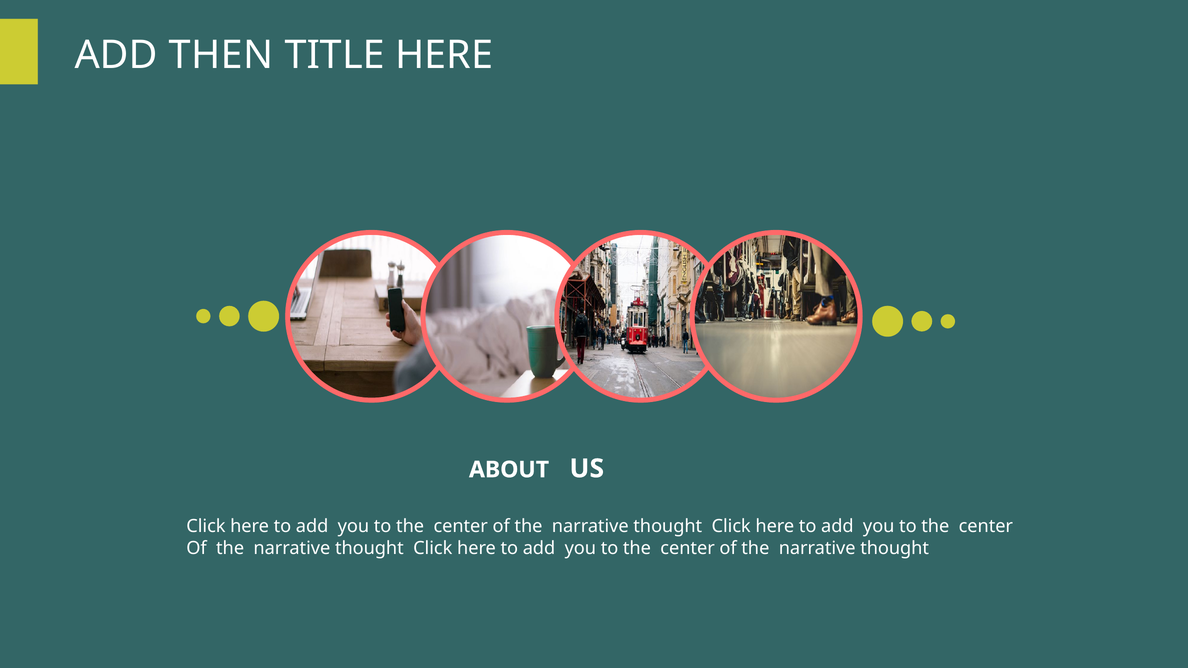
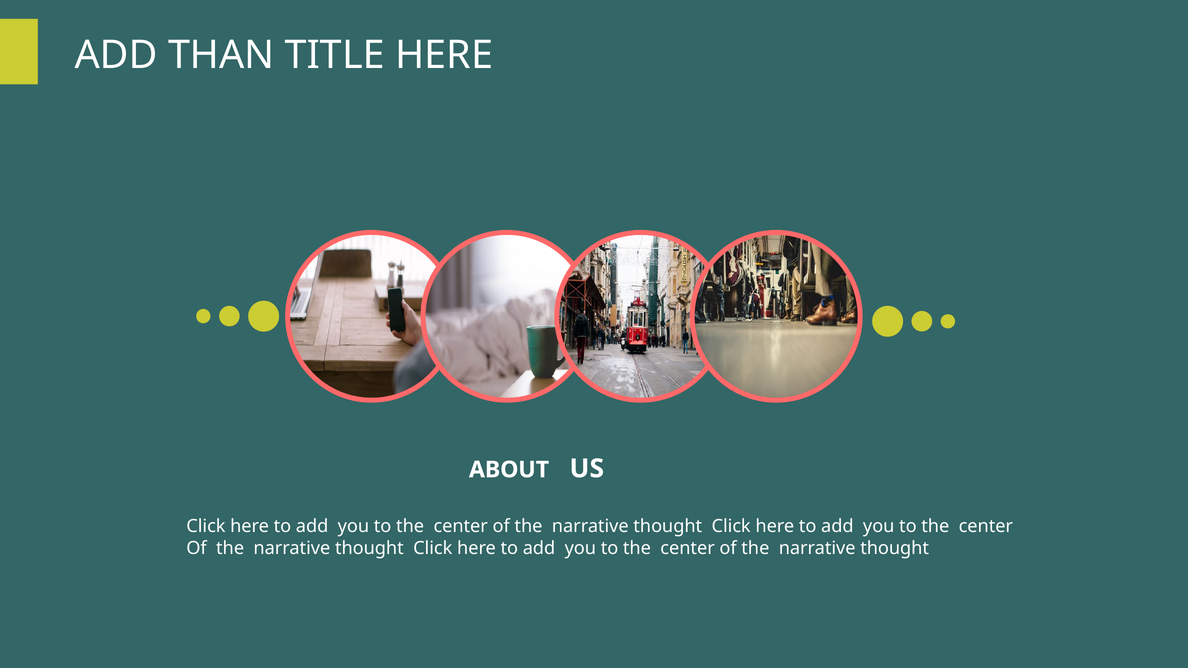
THEN: THEN -> THAN (221, 55)
